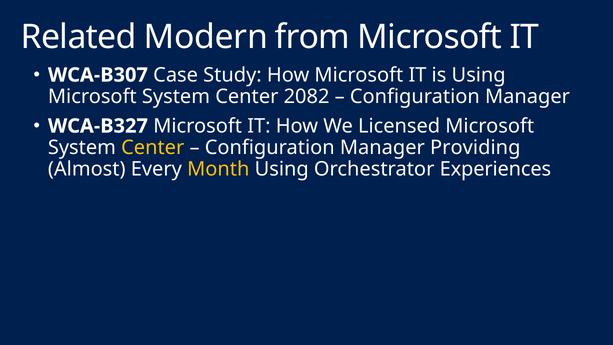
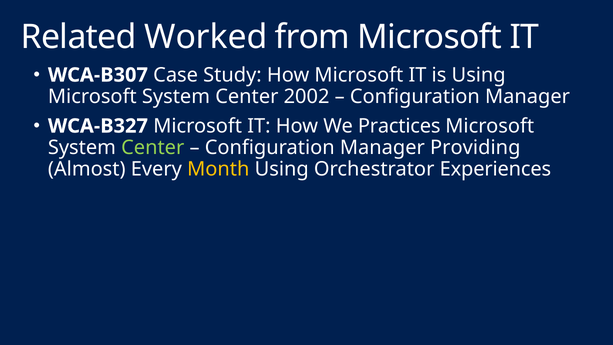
Modern: Modern -> Worked (206, 37)
2082: 2082 -> 2002 (307, 97)
Licensed: Licensed -> Practices (399, 126)
Center colour: yellow -> light green (153, 148)
